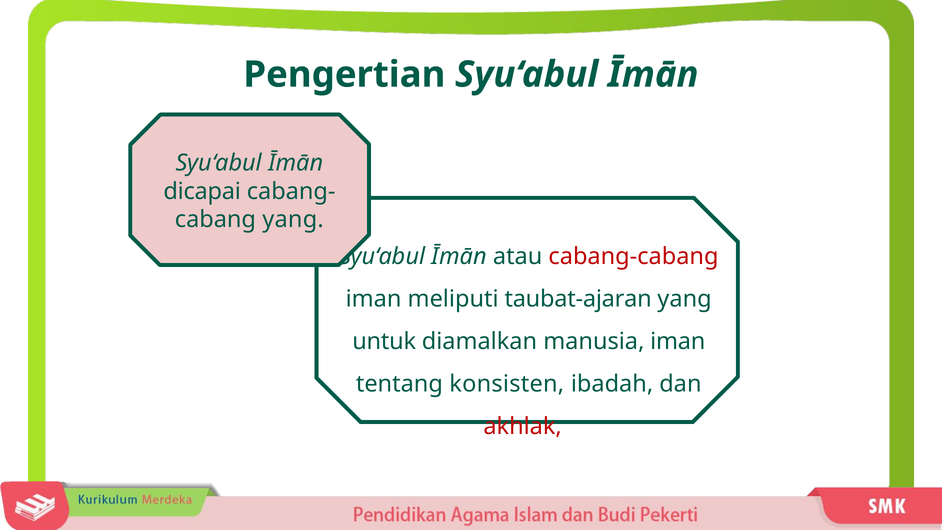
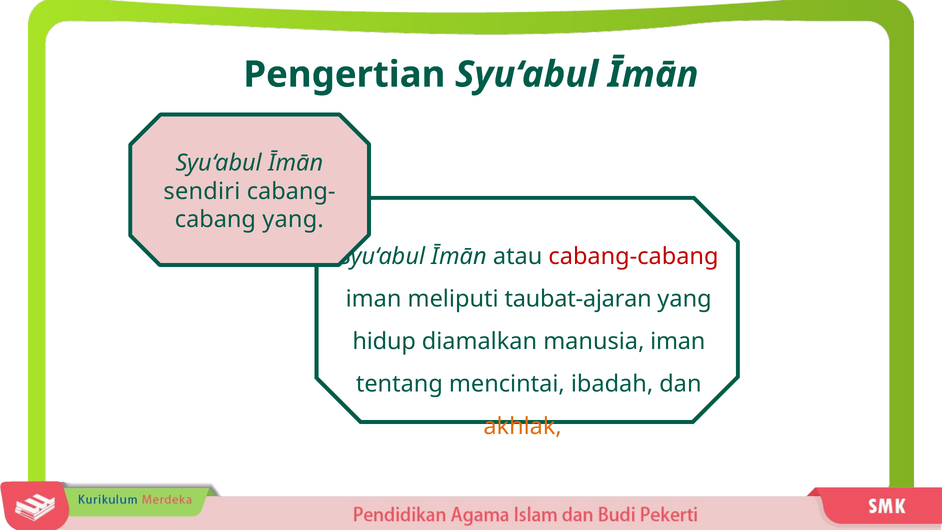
dicapai: dicapai -> sendiri (202, 191)
untuk: untuk -> hidup (384, 341)
konsisten: konsisten -> mencintai (507, 384)
akhlak colour: red -> orange (523, 426)
